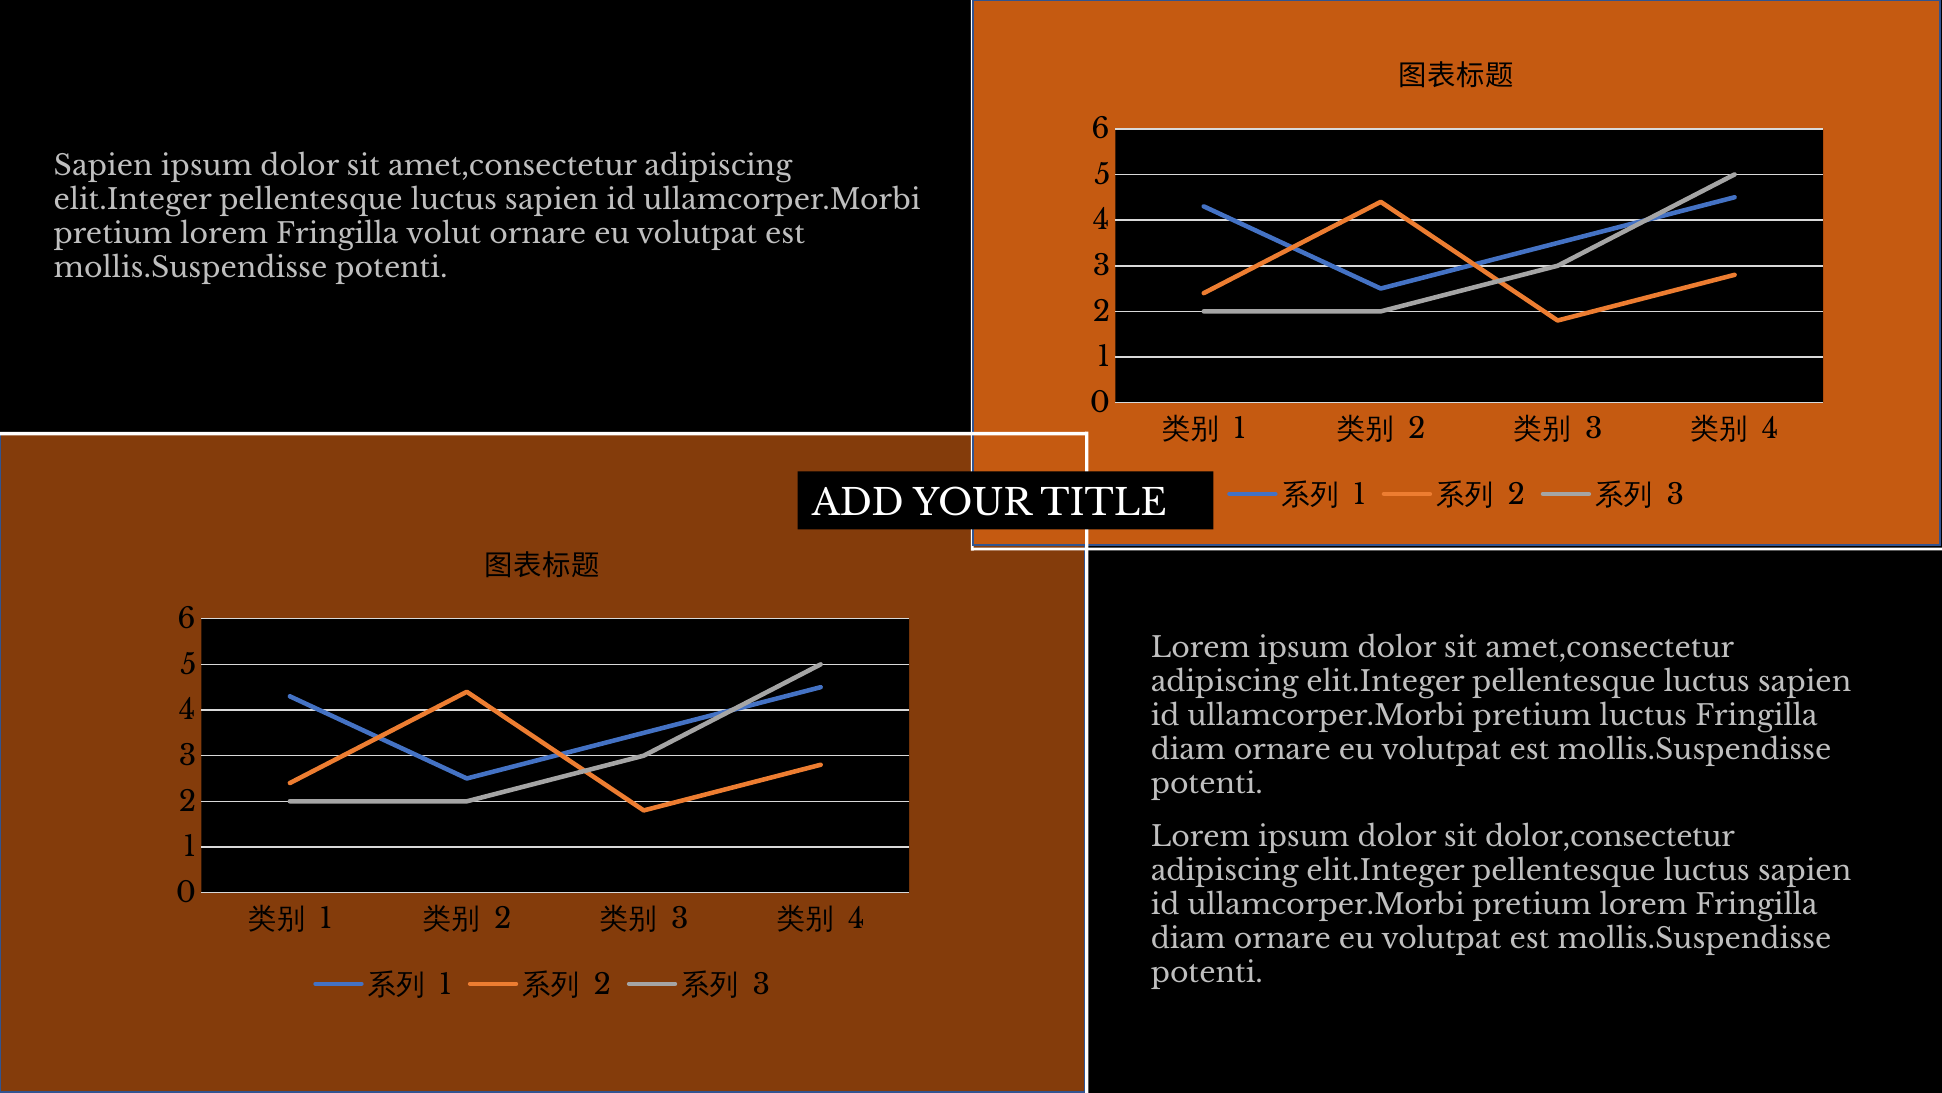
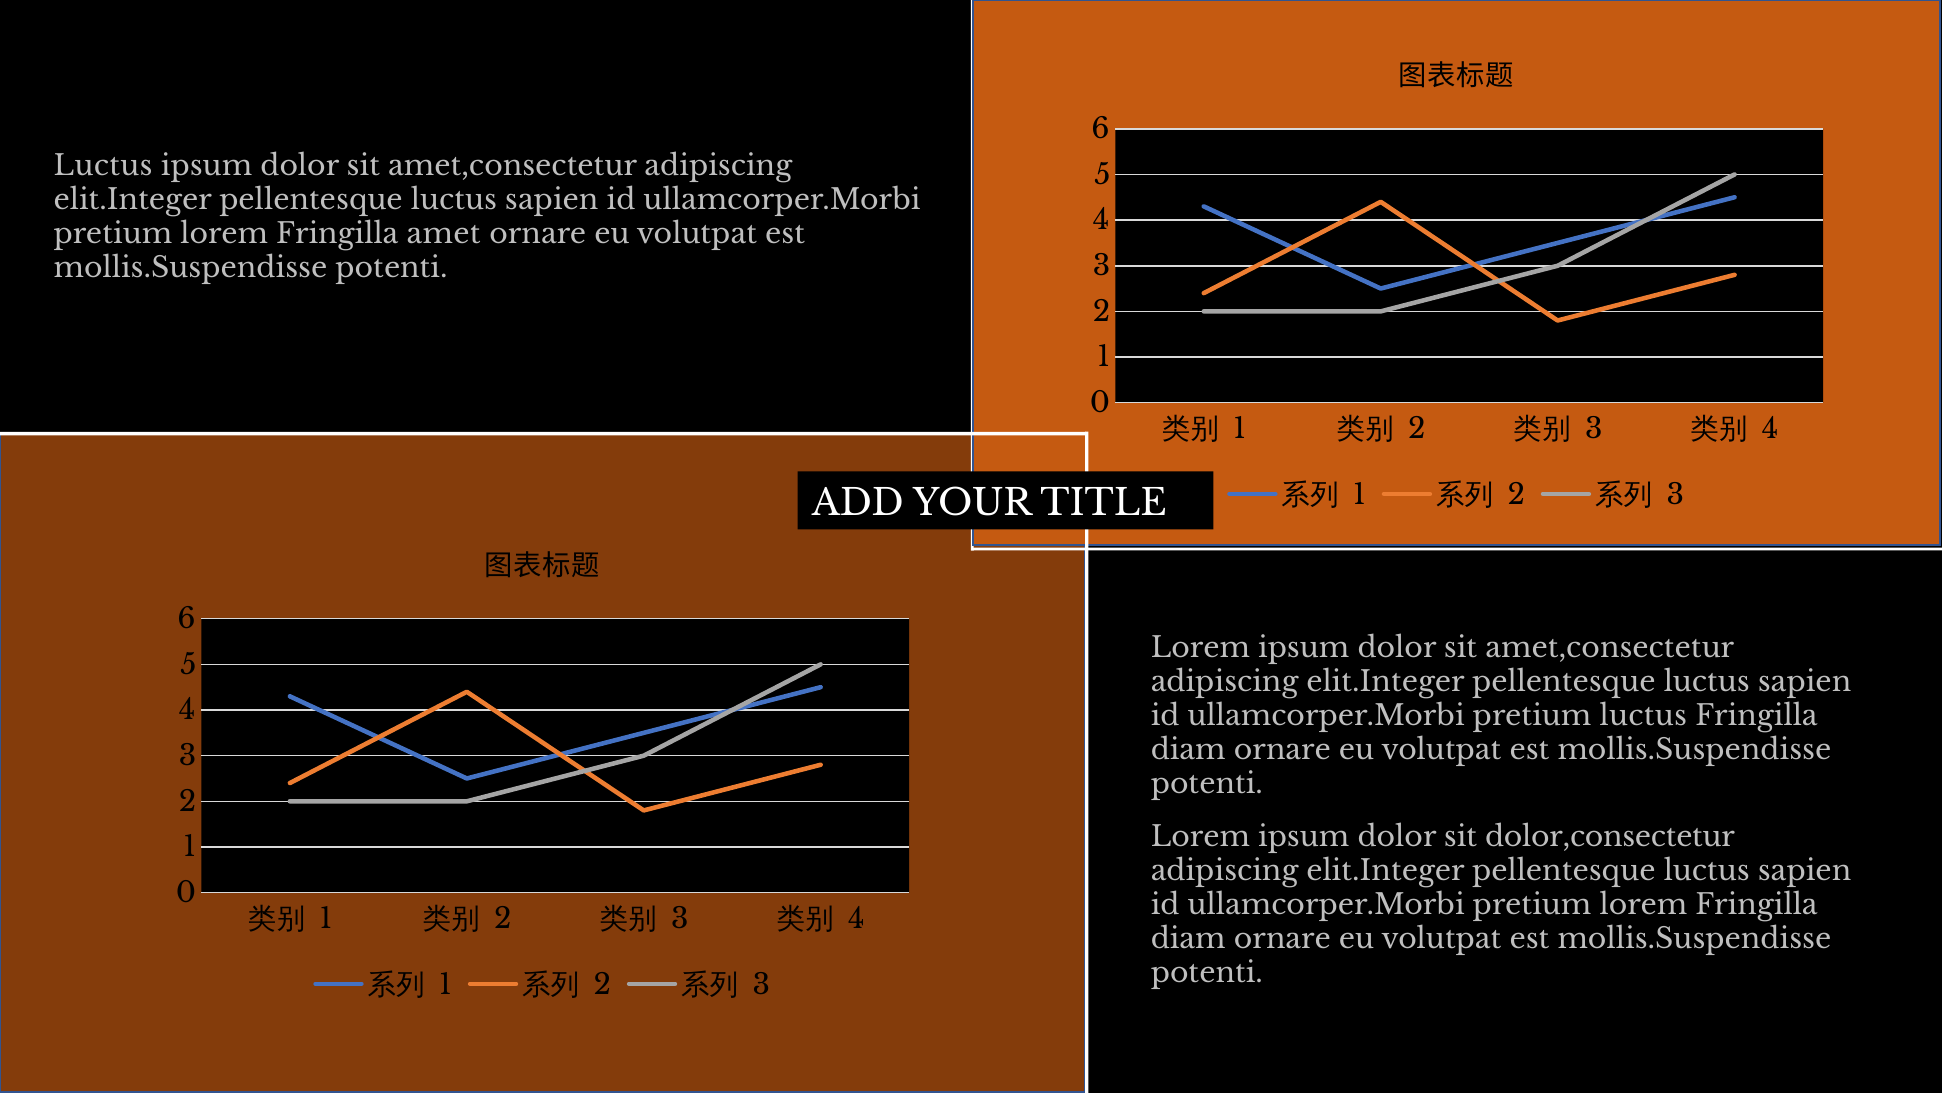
Sapien: Sapien -> Luctus (103, 166)
volut: volut -> amet (444, 234)
